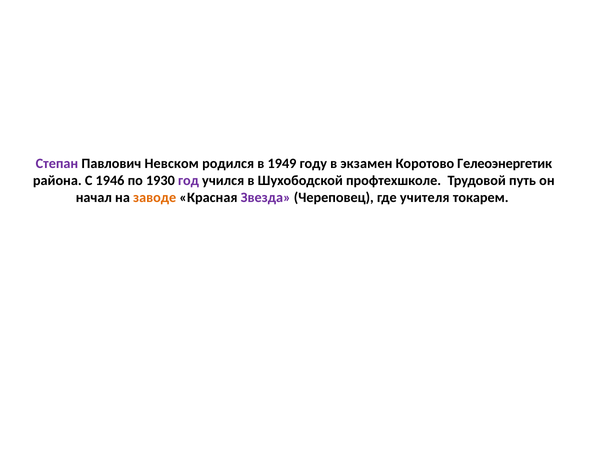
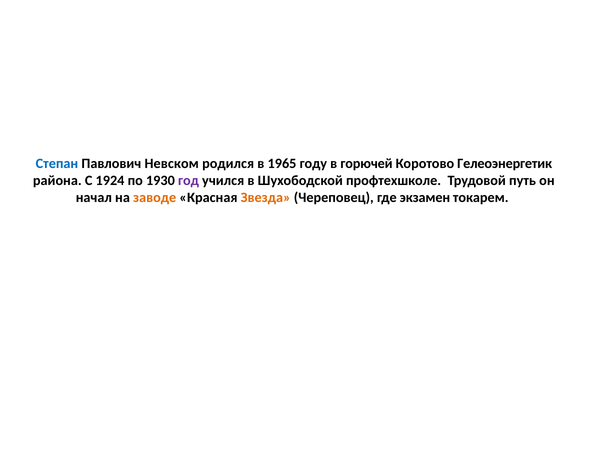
Степан colour: purple -> blue (57, 163)
1949: 1949 -> 1965 (282, 163)
экзамен: экзамен -> горючей (367, 163)
1946: 1946 -> 1924 (110, 180)
Звезда colour: purple -> orange (266, 197)
учителя: учителя -> экзамен (425, 197)
